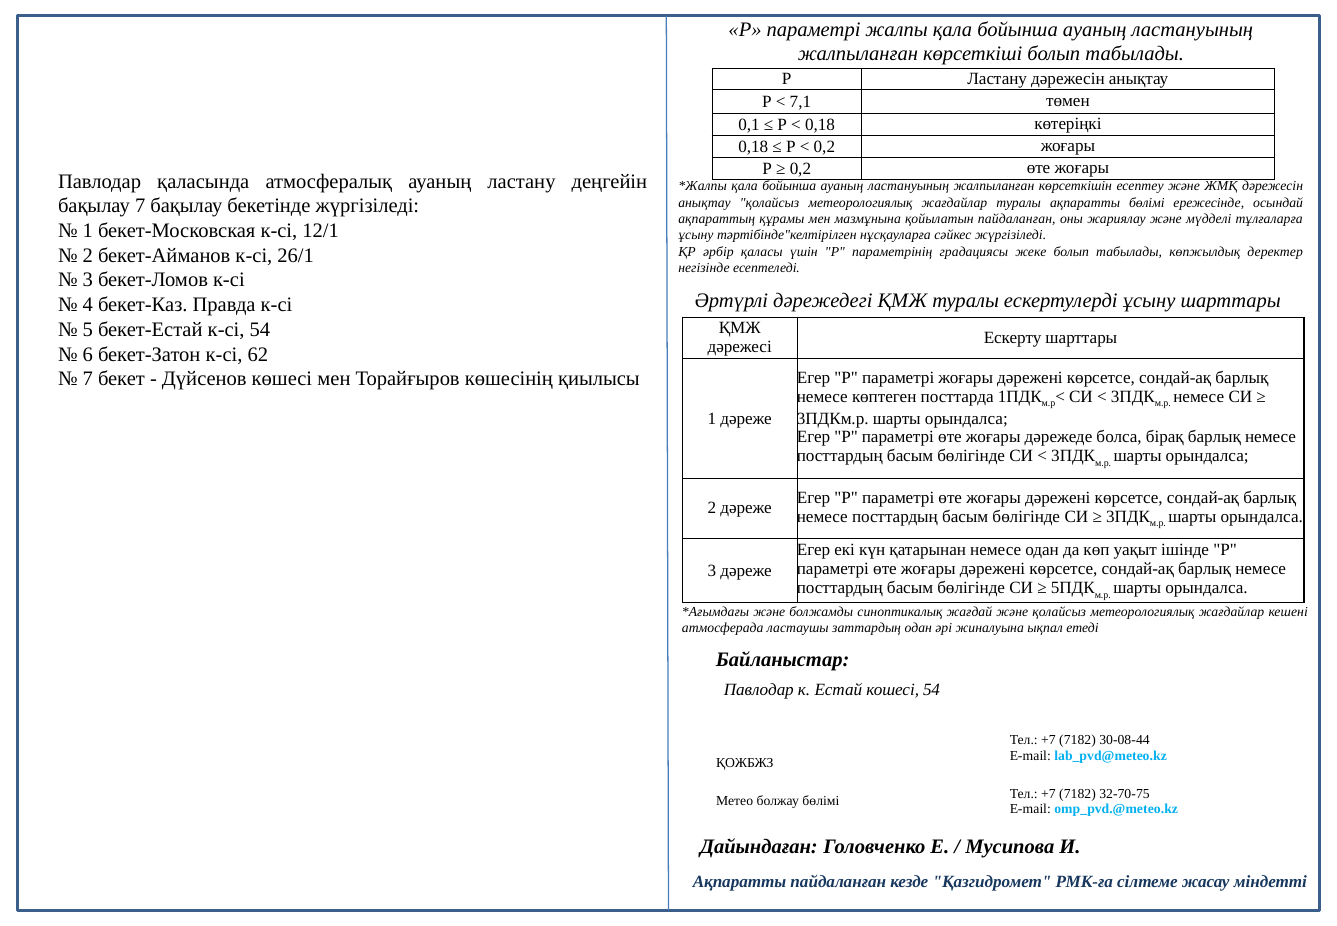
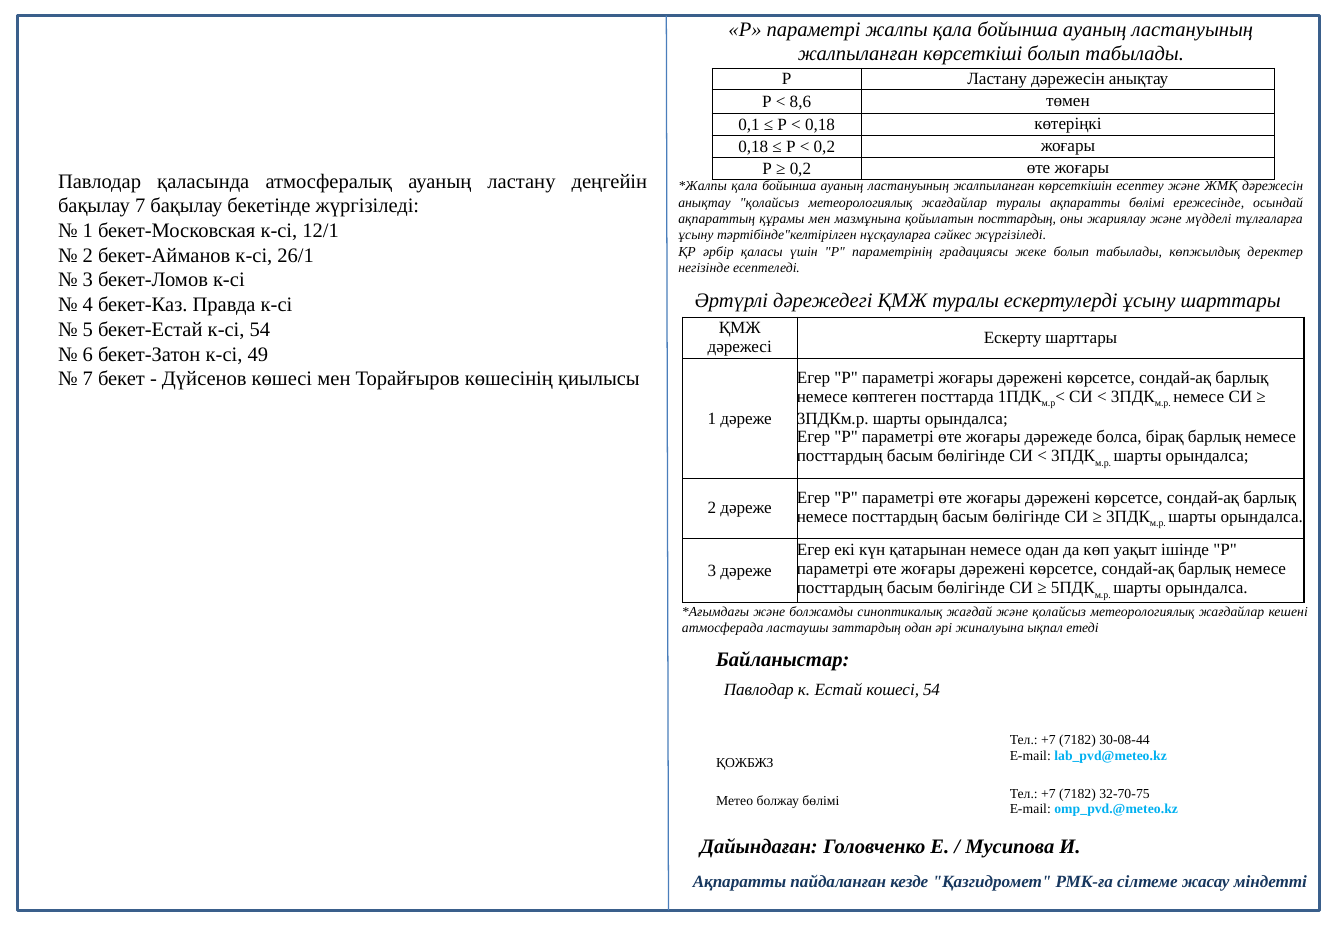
7,1: 7,1 -> 8,6 (800, 102)
қойылатын пайдаланған: пайдаланған -> посттардың (1017, 219)
62: 62 -> 49 (258, 354)
